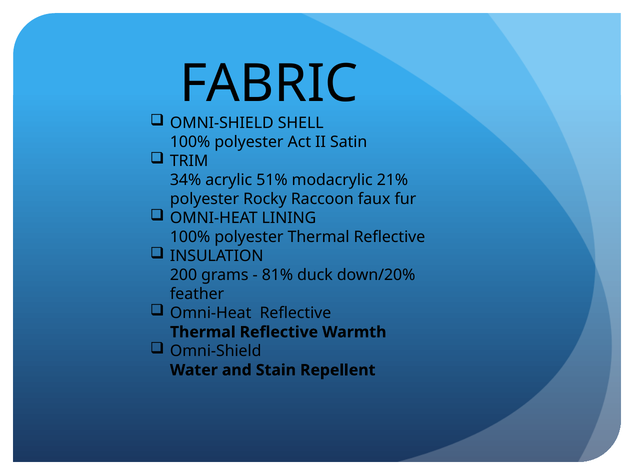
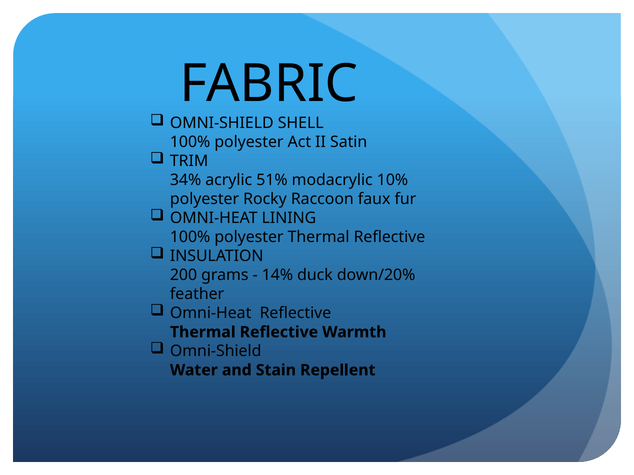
21%: 21% -> 10% (392, 180)
81%: 81% -> 14% (277, 275)
